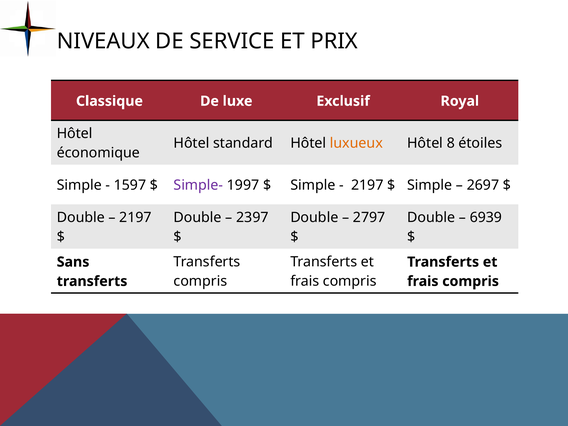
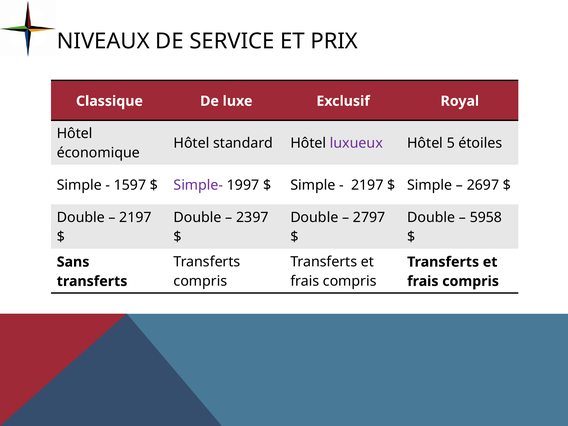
luxueux colour: orange -> purple (356, 143)
8: 8 -> 5 (451, 143)
6939: 6939 -> 5958 (486, 218)
